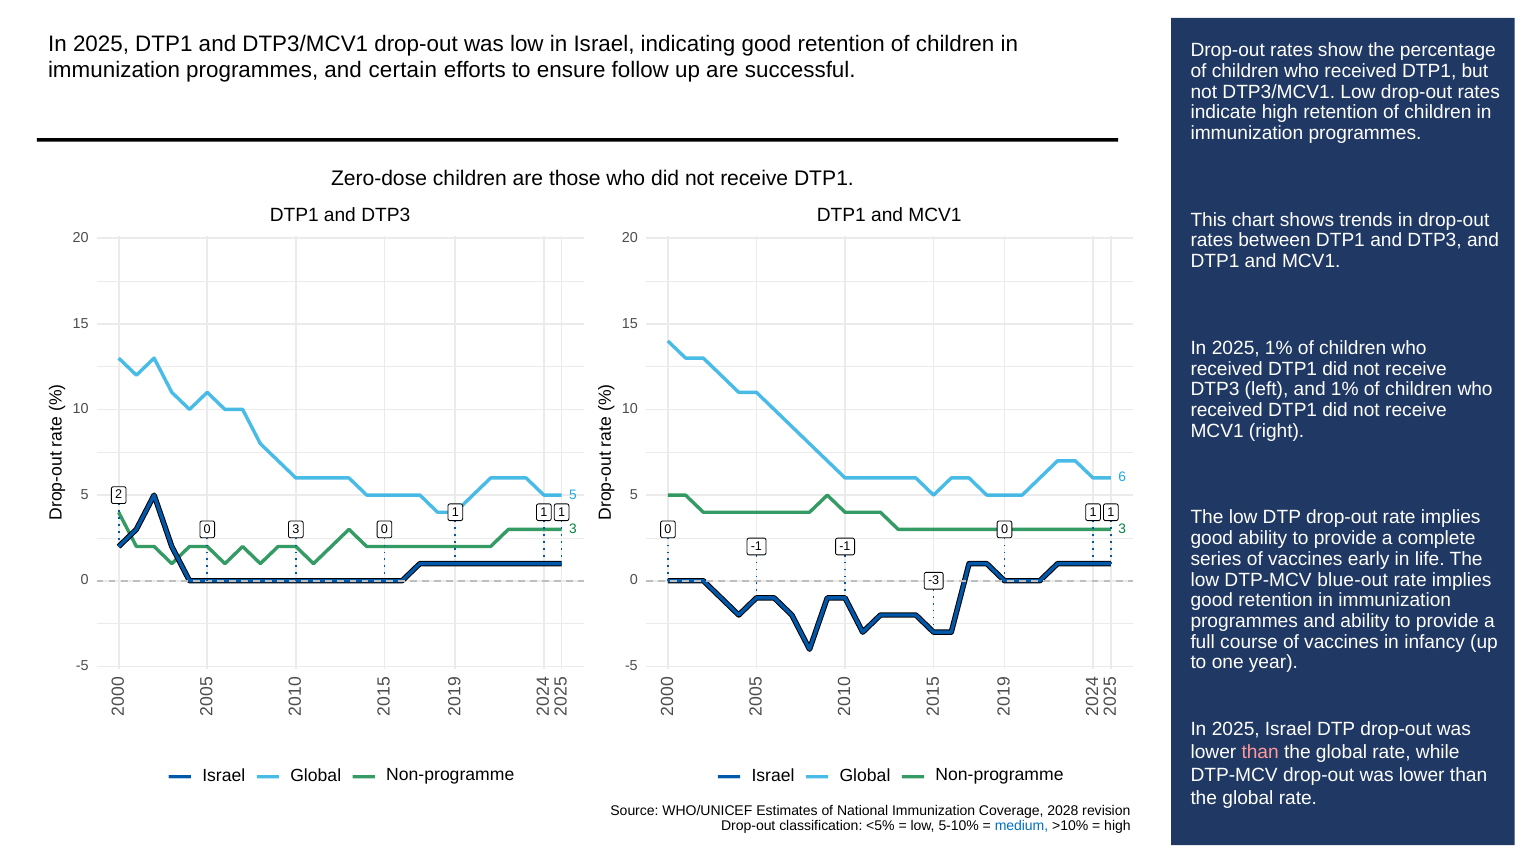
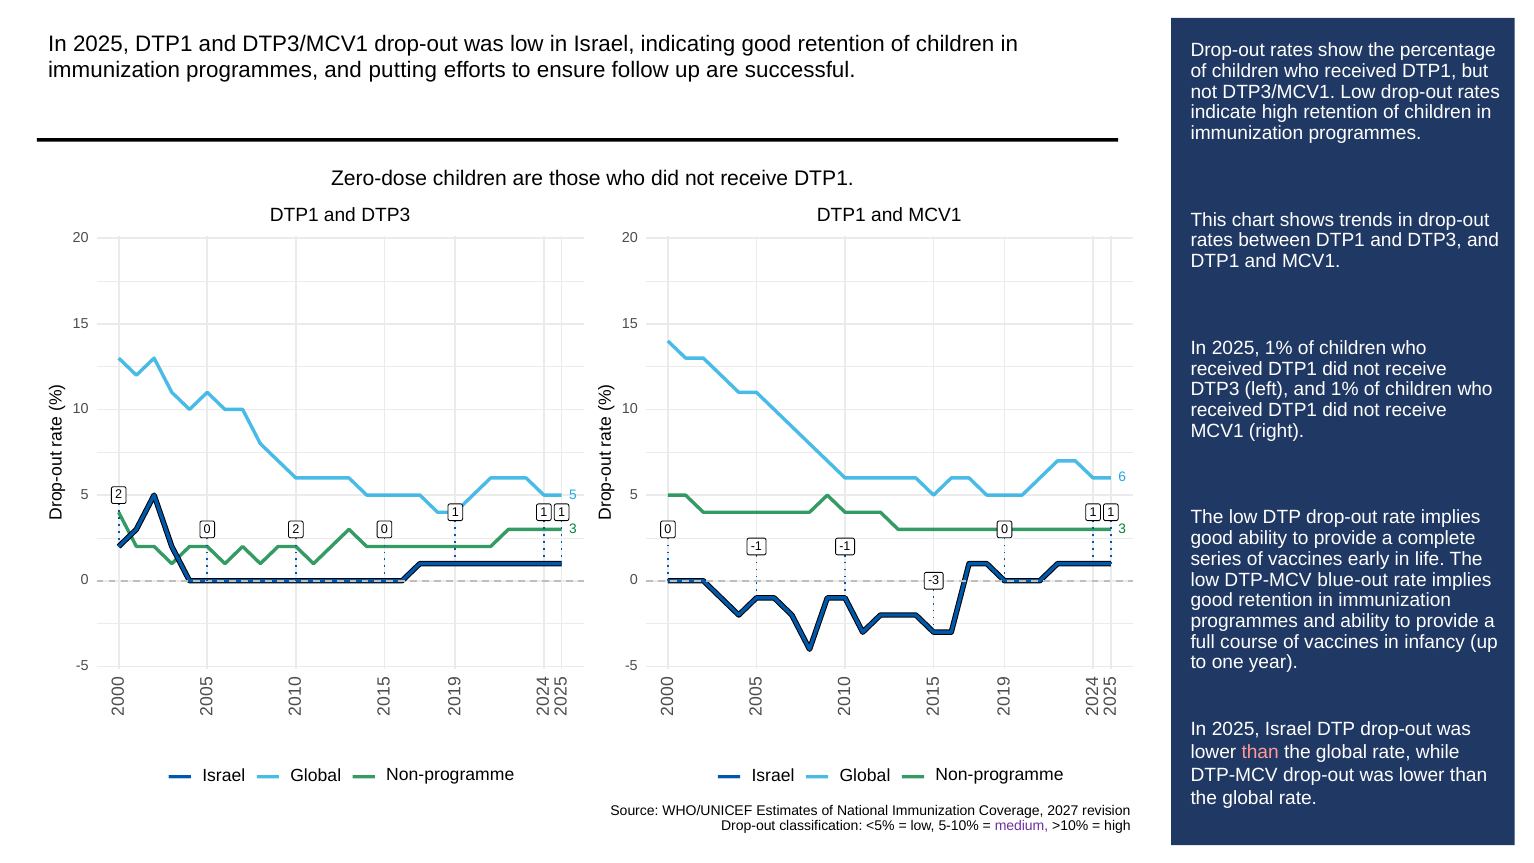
certain: certain -> putting (403, 71)
3: 3 -> 2 (296, 529)
2028: 2028 -> 2027 (1063, 811)
medium colour: blue -> purple (1022, 826)
